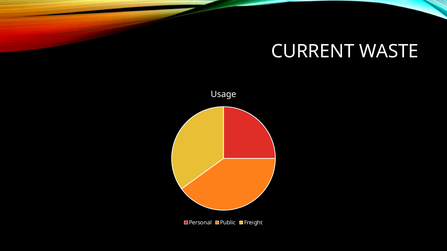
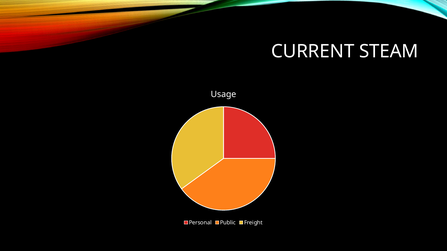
WASTE: WASTE -> STEAM (389, 52)
